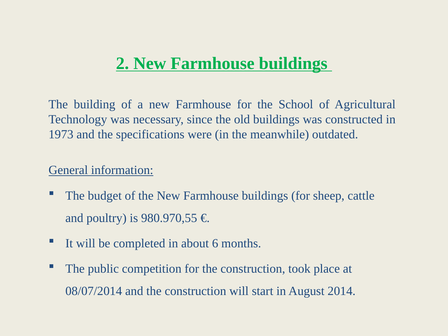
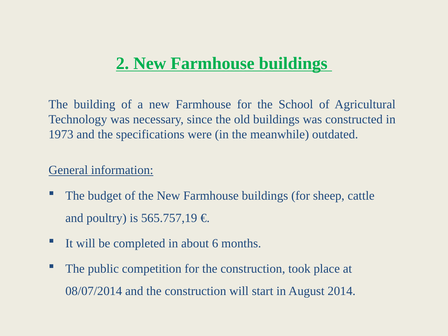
980.970,55: 980.970,55 -> 565.757,19 (169, 218)
